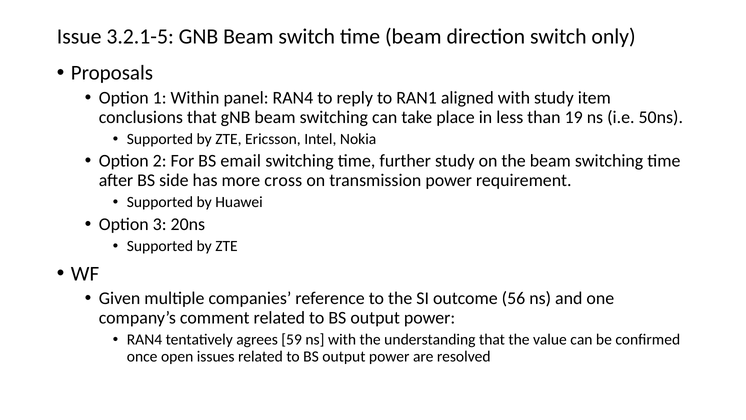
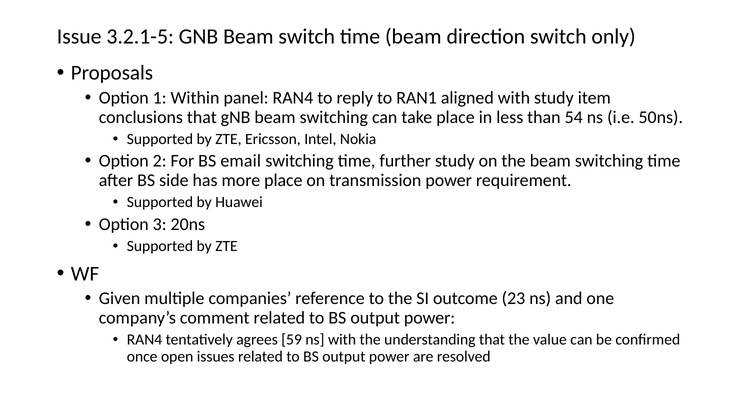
19: 19 -> 54 (574, 117)
more cross: cross -> place (283, 180)
56: 56 -> 23 (513, 298)
